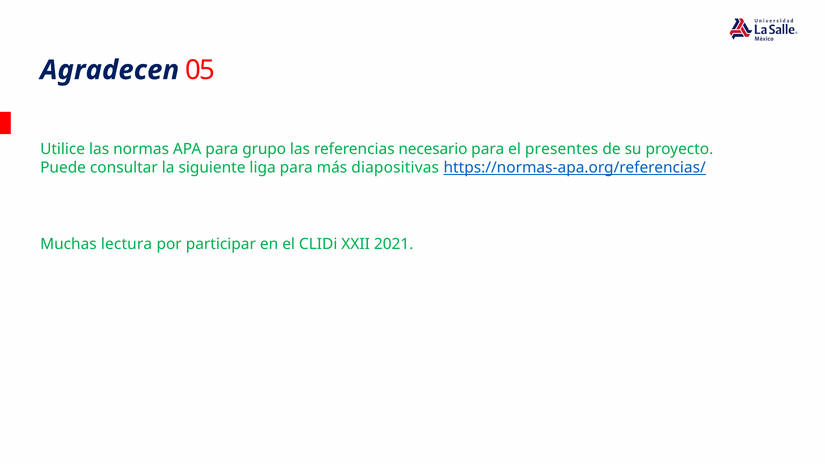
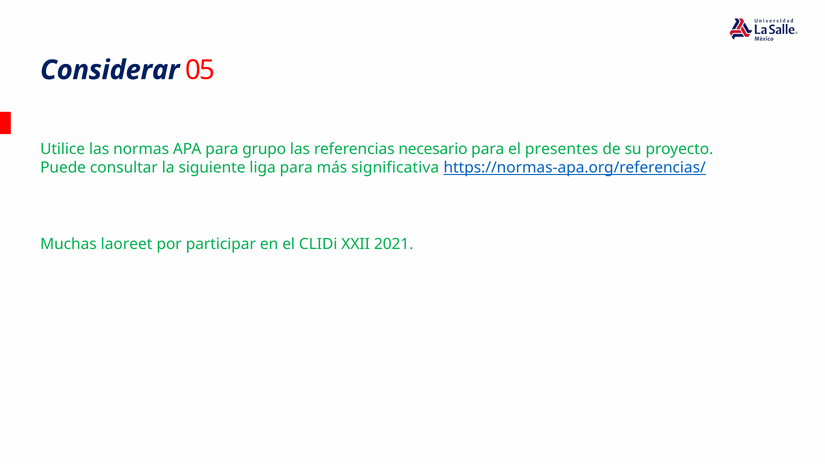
Agradecen: Agradecen -> Considerar (110, 70)
diapositivas: diapositivas -> significativa (395, 168)
lectura: lectura -> laoreet (127, 244)
